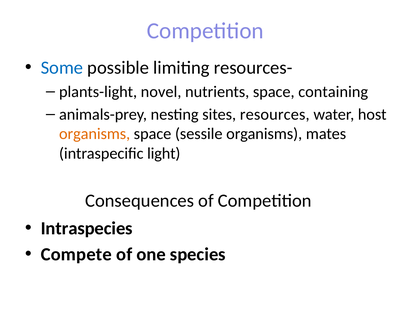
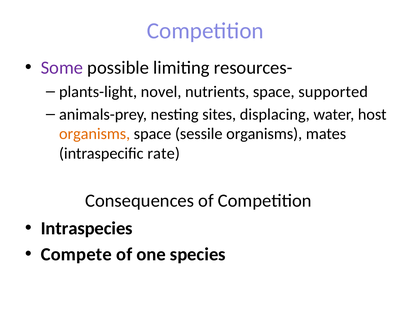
Some colour: blue -> purple (62, 68)
containing: containing -> supported (333, 92)
resources: resources -> displacing (275, 115)
light: light -> rate (164, 154)
